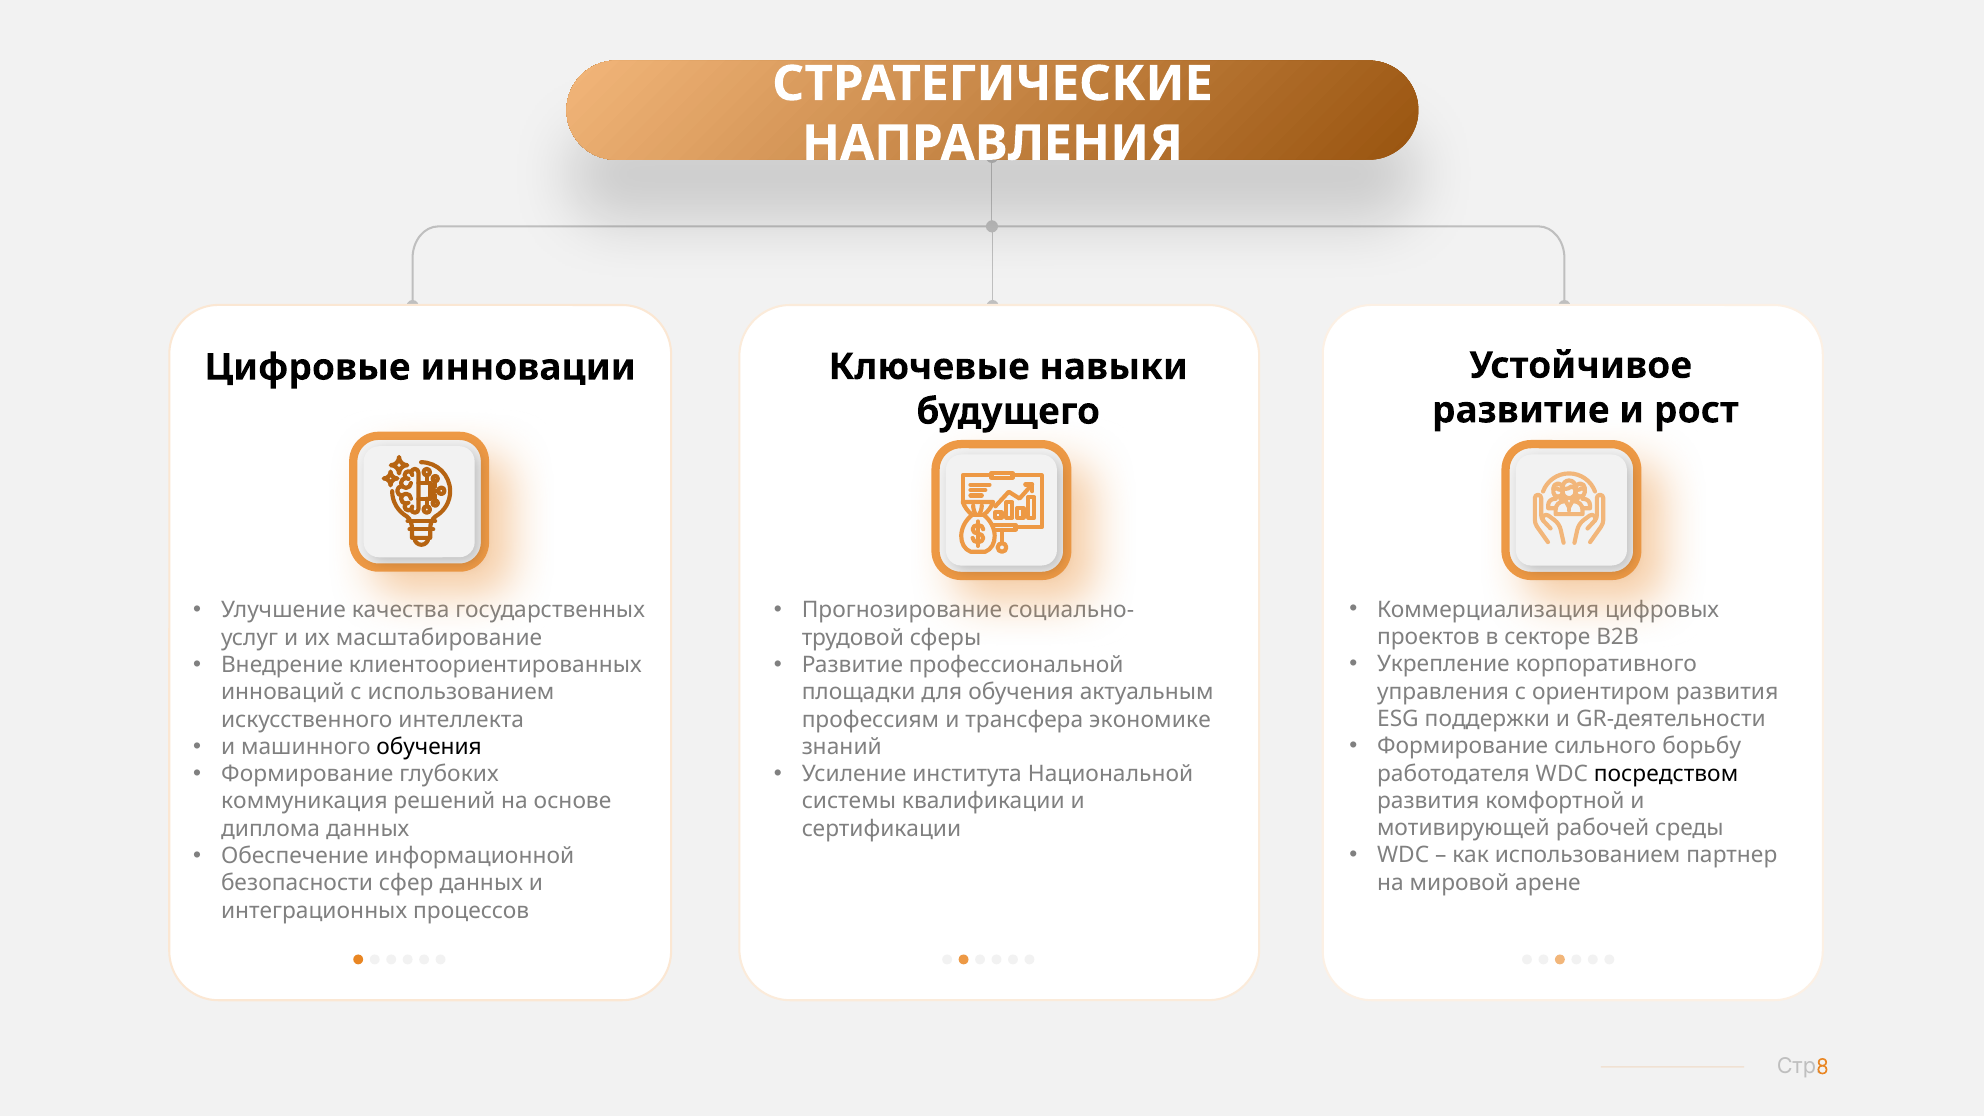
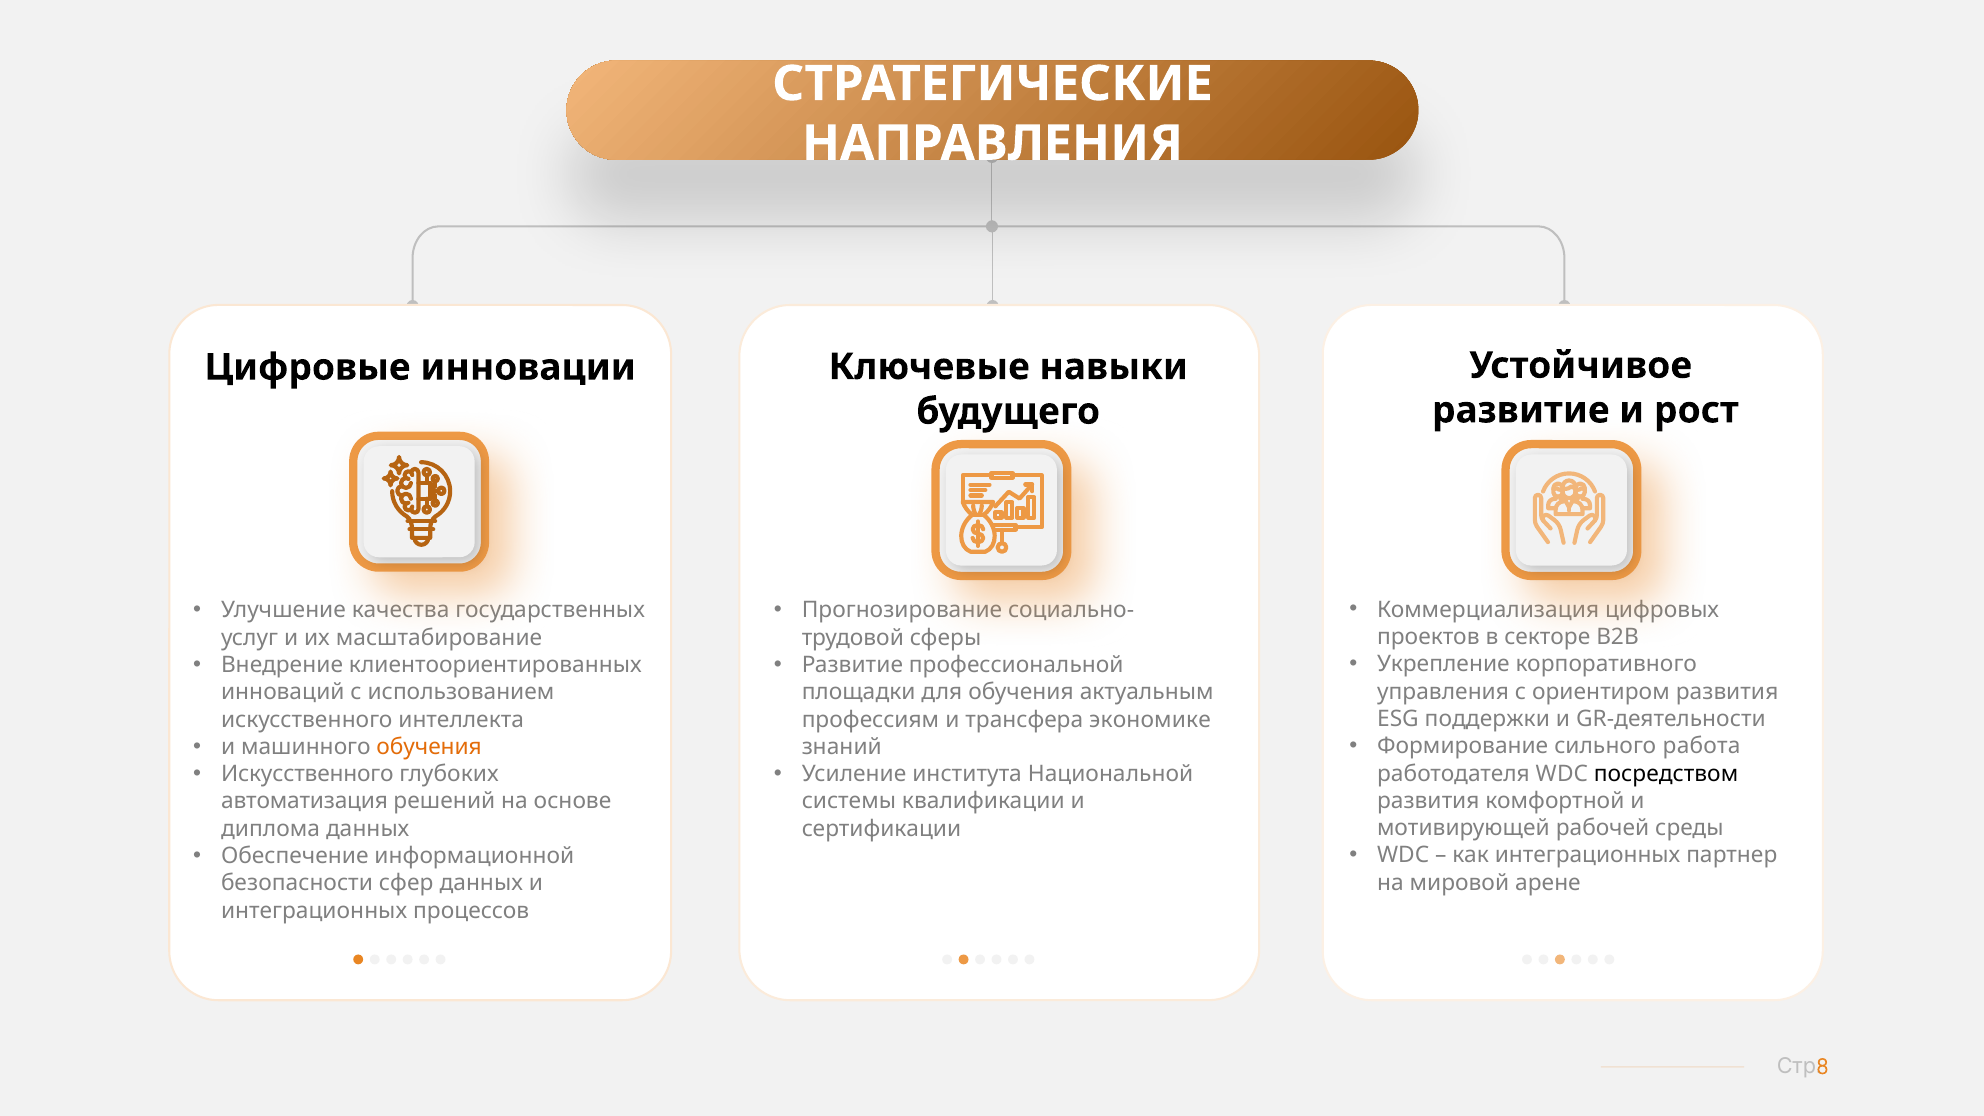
борьбу: борьбу -> работа (1702, 746)
обучения colour: black -> orange (429, 747)
Формирование: Формирование -> Искусственного (307, 774)
коммуникация: коммуникация -> автоматизация (305, 801)
как использованием: использованием -> интеграционных (1588, 855)
